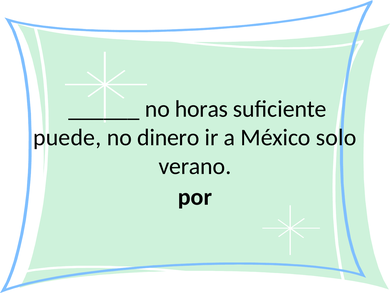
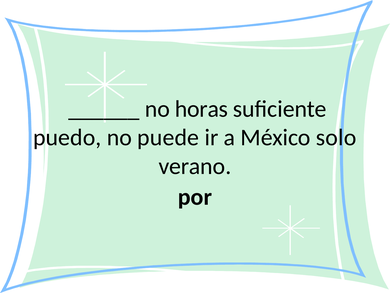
puede: puede -> puedo (67, 137)
dinero: dinero -> puede (168, 137)
